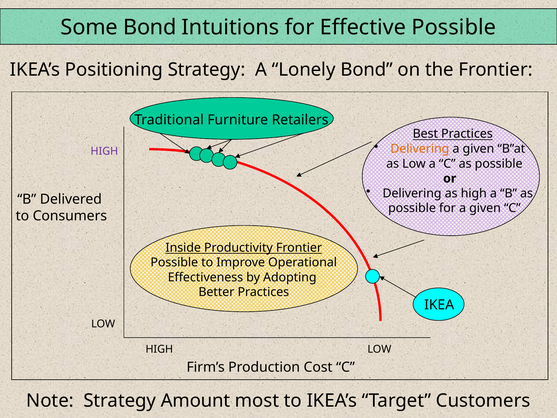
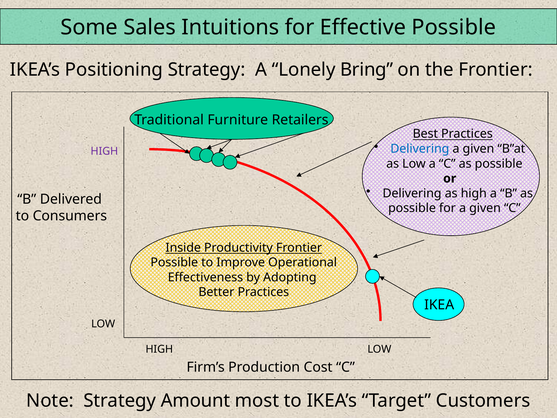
Some Bond: Bond -> Sales (150, 27)
Lonely Bond: Bond -> Bring (367, 70)
Delivering colour: orange -> blue (420, 149)
